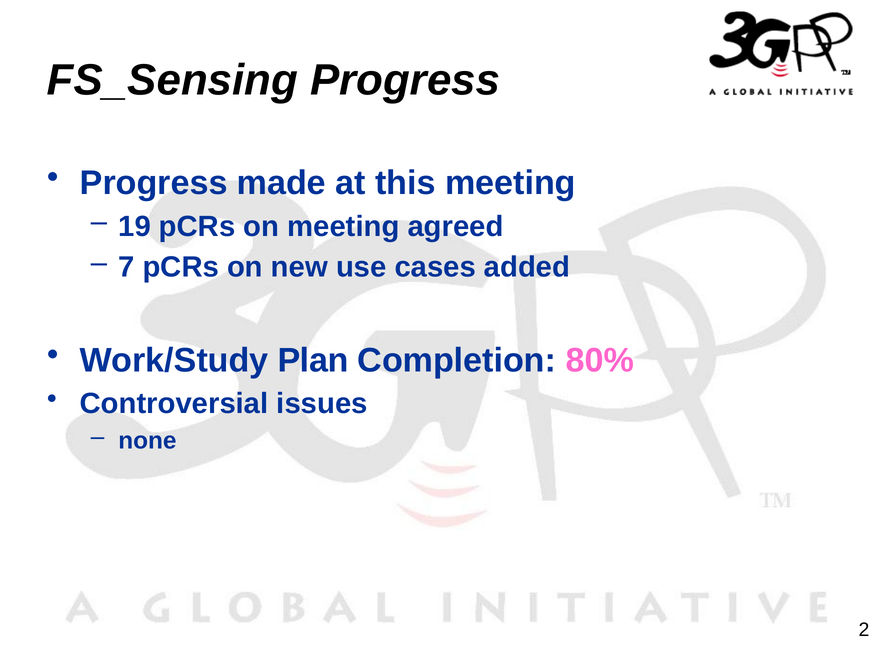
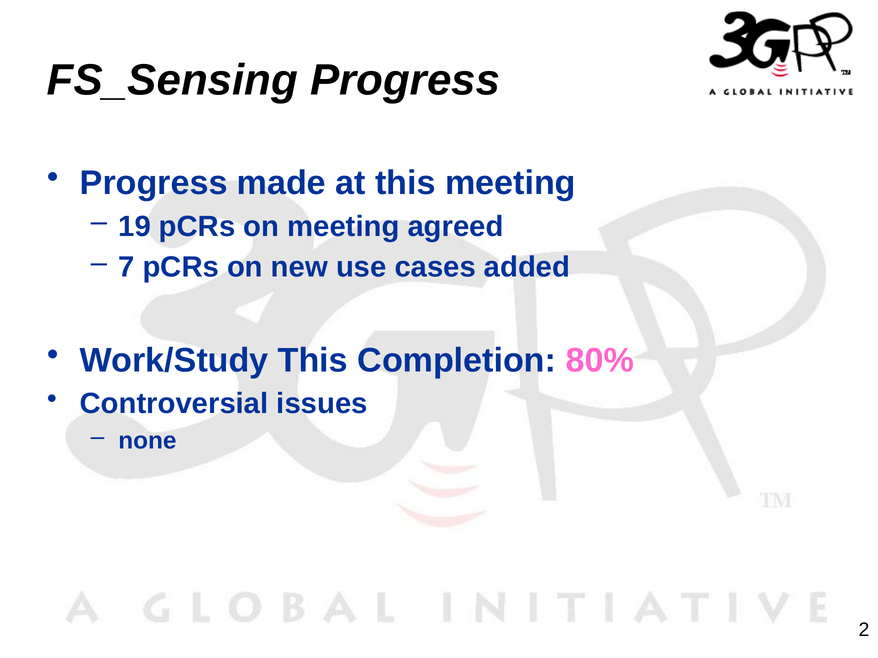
Work/Study Plan: Plan -> This (313, 361)
